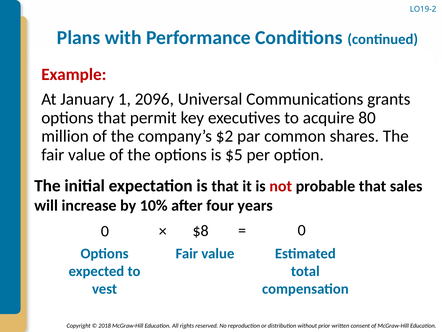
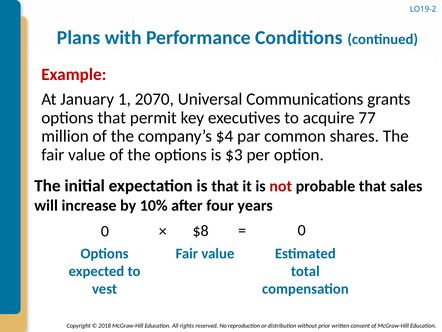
2096: 2096 -> 2070 (154, 99)
80: 80 -> 77 (367, 117)
$2: $2 -> $4 (225, 136)
$5: $5 -> $3 (234, 155)
